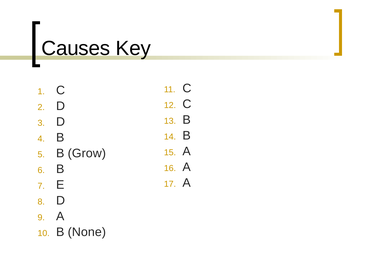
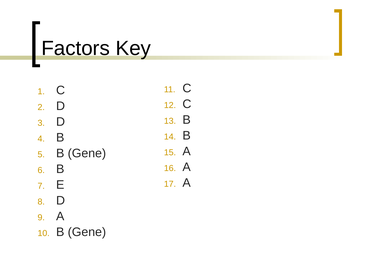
Causes: Causes -> Factors (76, 48)
Grow: Grow -> Gene (87, 154)
None: None -> Gene (87, 232)
